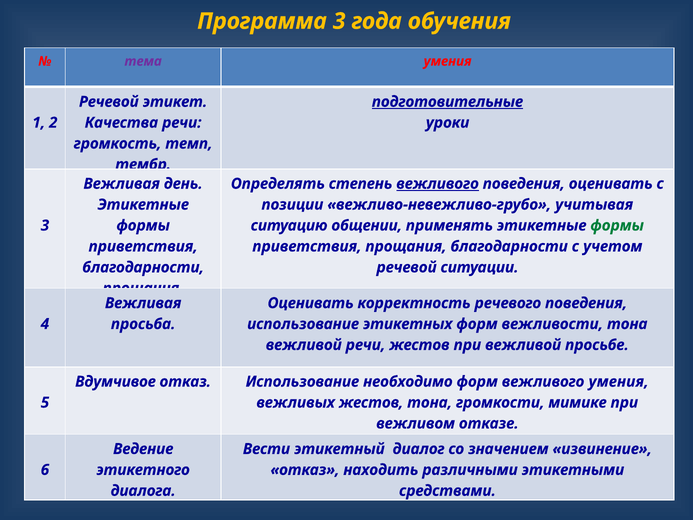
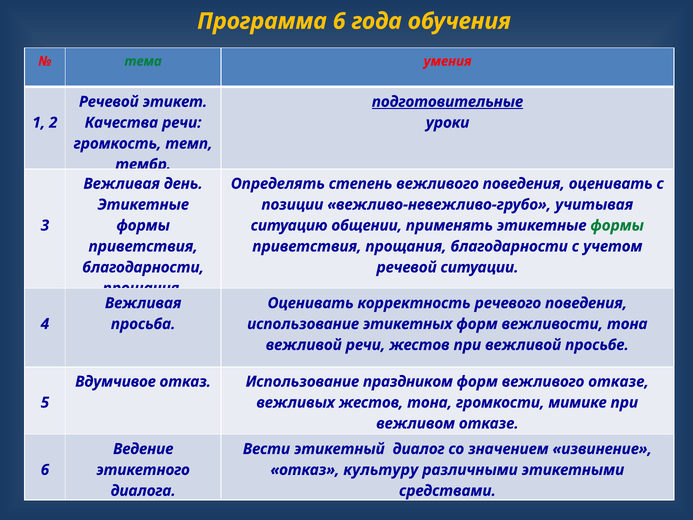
Программа 3: 3 -> 6 (339, 21)
тема colour: purple -> green (143, 61)
вежливого underline: present -> none (438, 184)
необходимо: необходимо -> праздником (408, 381)
вежливого умения: умения -> отказе (619, 381)
находить: находить -> культуру (381, 470)
